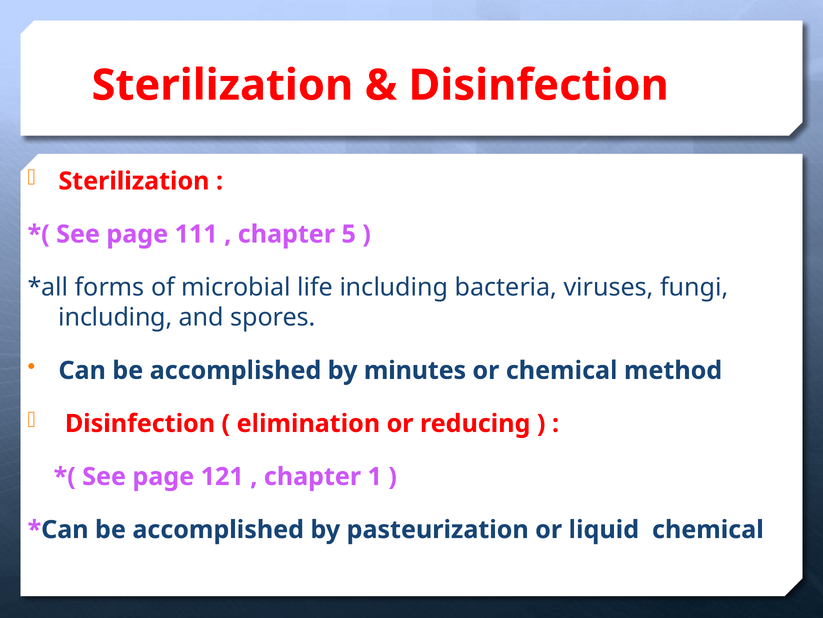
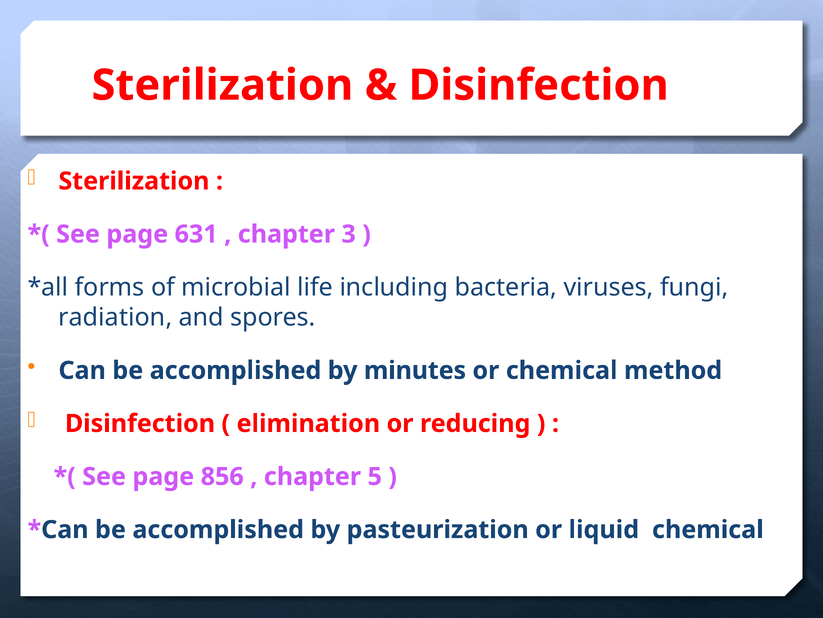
111: 111 -> 631 (196, 234)
5: 5 -> 3 (349, 234)
including: including -> radiation (115, 317)
121: 121 -> 856 (222, 476)
1: 1 -> 5 (375, 476)
